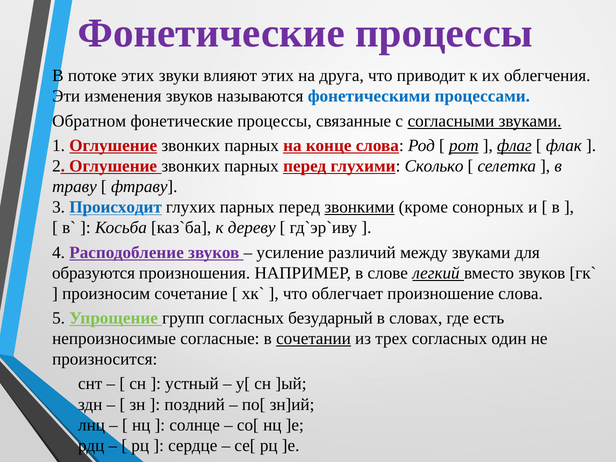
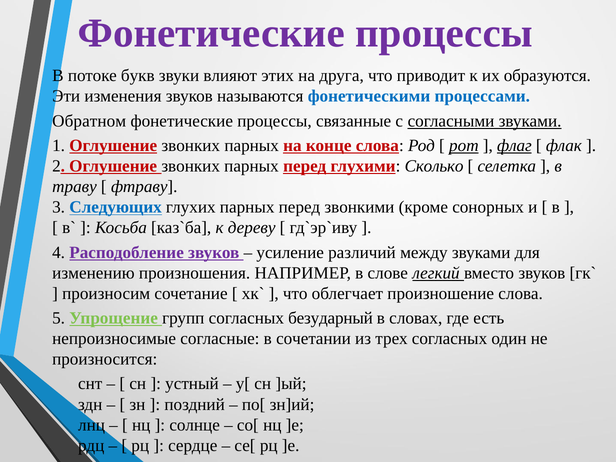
потоке этих: этих -> букв (138, 76)
облегчения: облегчения -> образуются (547, 76)
Происходит: Происходит -> Следующих (116, 207)
звонкими underline: present -> none (359, 207)
образуются: образуются -> изменению (93, 273)
сочетании underline: present -> none (314, 339)
